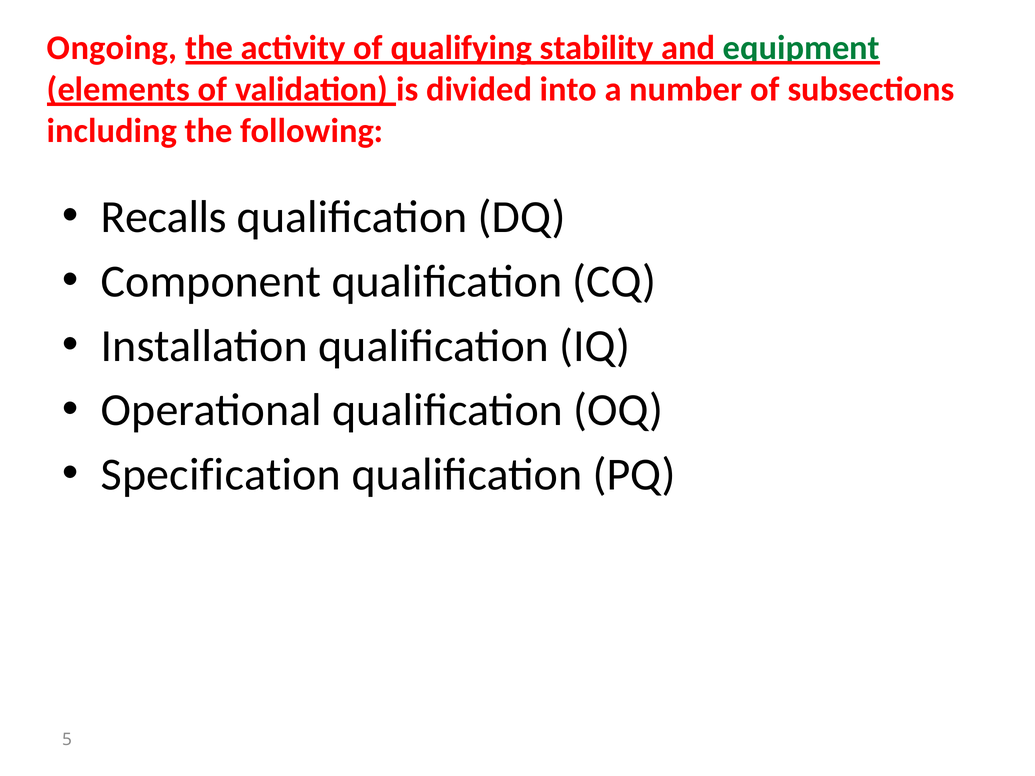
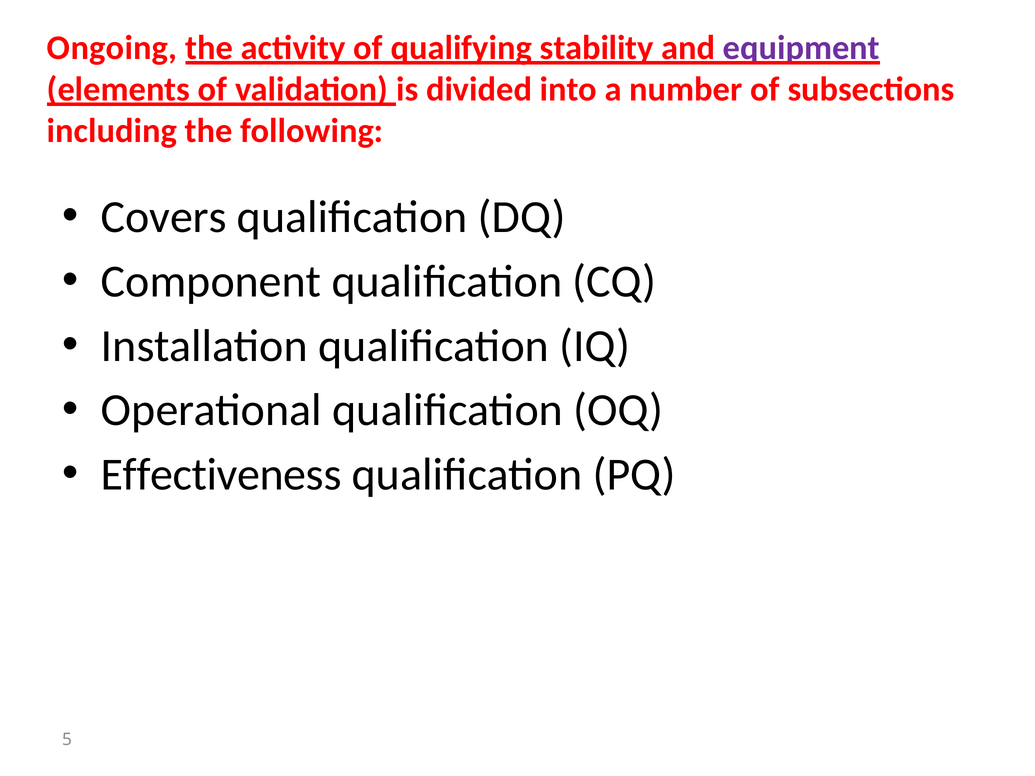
equipment colour: green -> purple (801, 48)
Recalls: Recalls -> Covers (164, 217)
Specification: Specification -> Effectiveness (221, 475)
